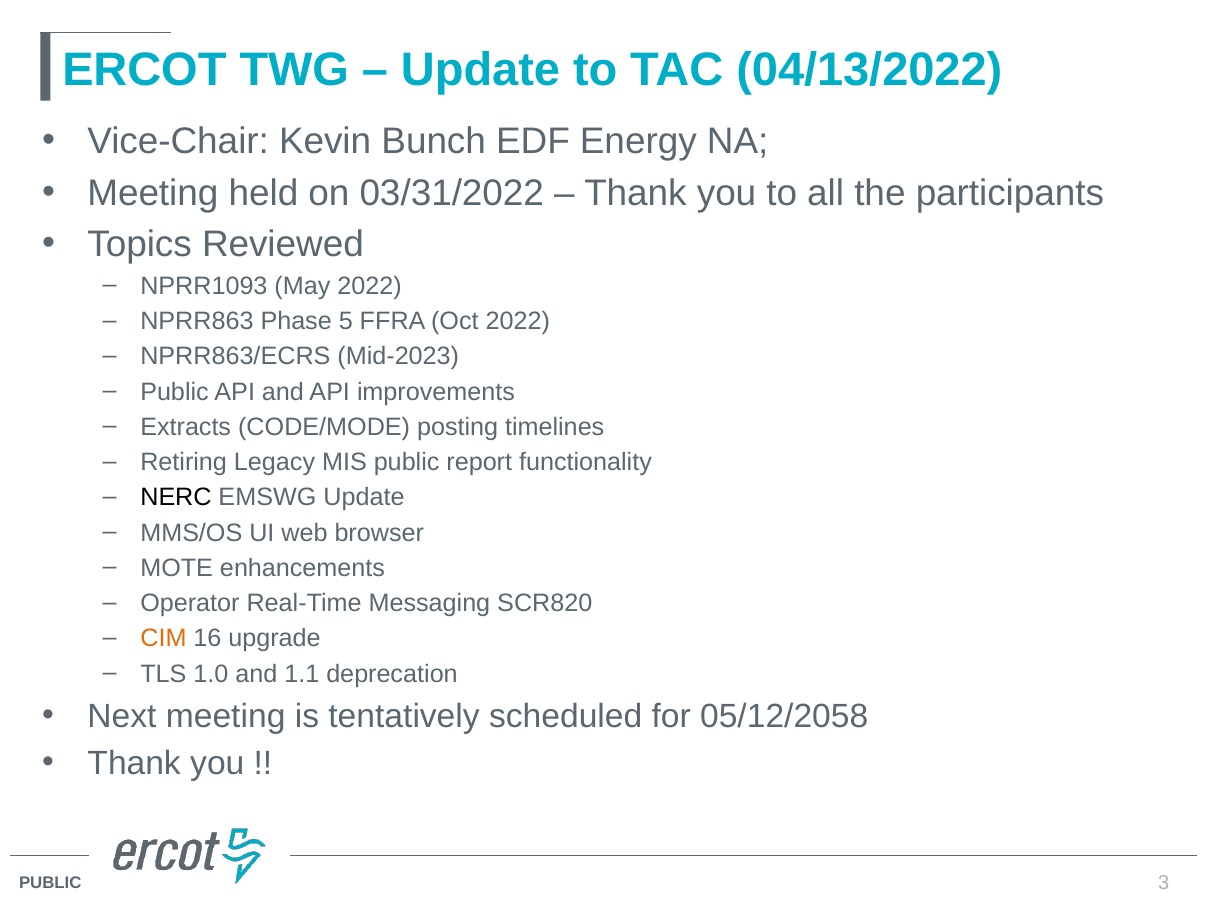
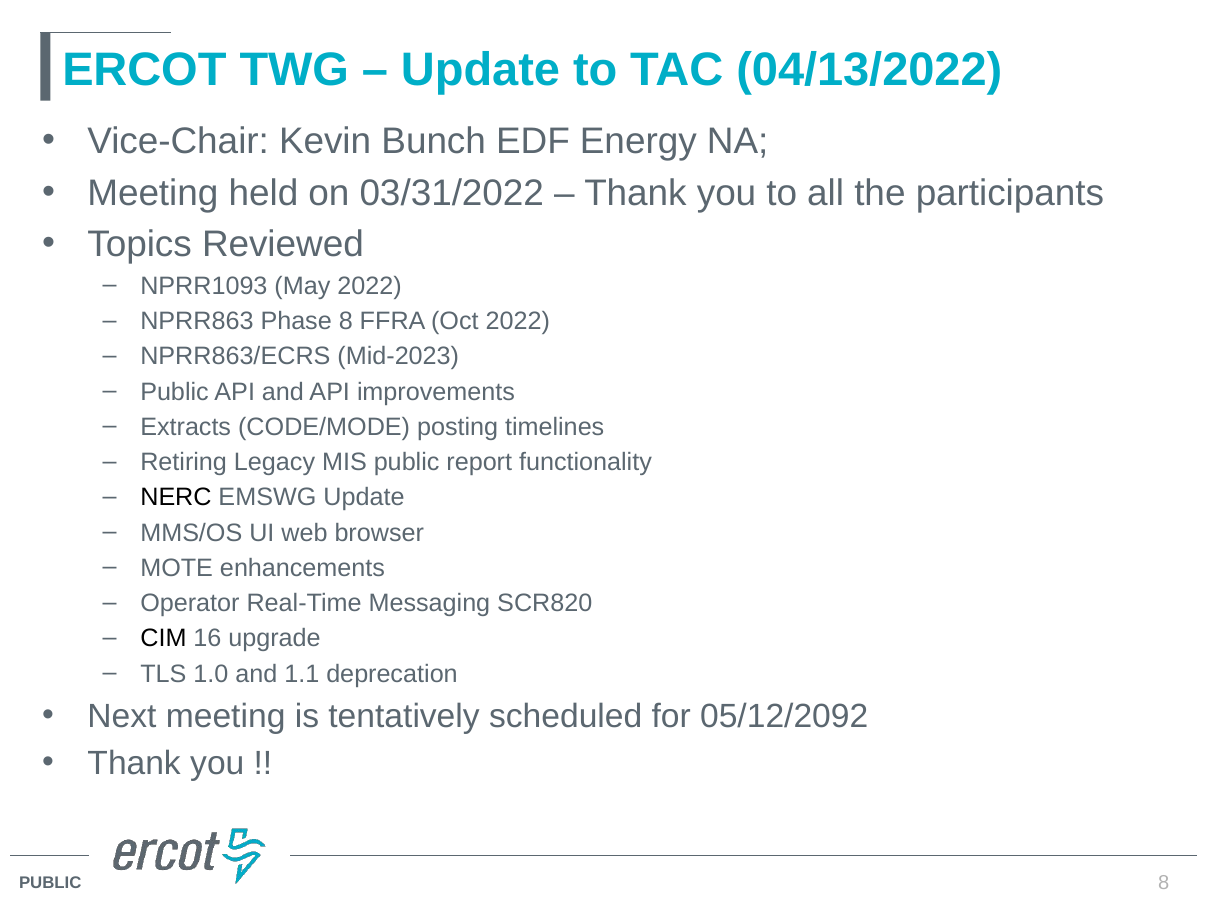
Phase 5: 5 -> 8 (346, 322)
CIM colour: orange -> black (163, 639)
05/12/2058: 05/12/2058 -> 05/12/2092 (784, 717)
PUBLIC 3: 3 -> 8 (1164, 883)
